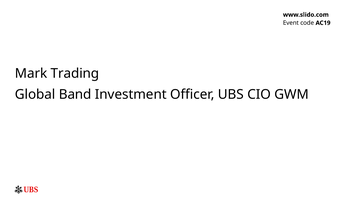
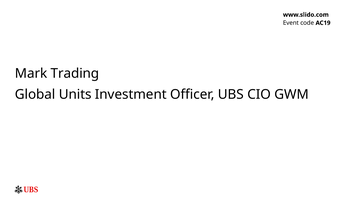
Band: Band -> Units (75, 94)
